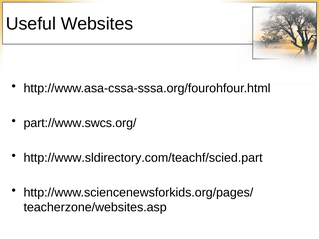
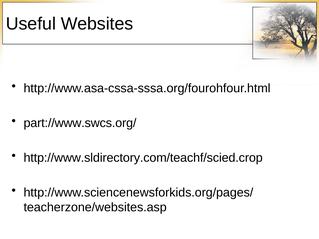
http://www.sldirectory.com/teachf/scied.part: http://www.sldirectory.com/teachf/scied.part -> http://www.sldirectory.com/teachf/scied.crop (143, 158)
